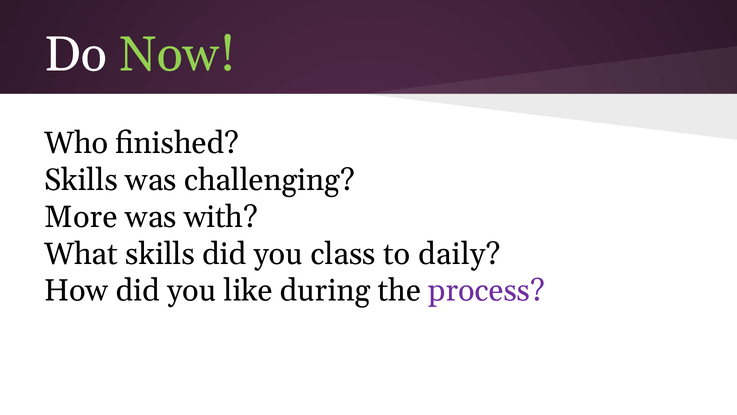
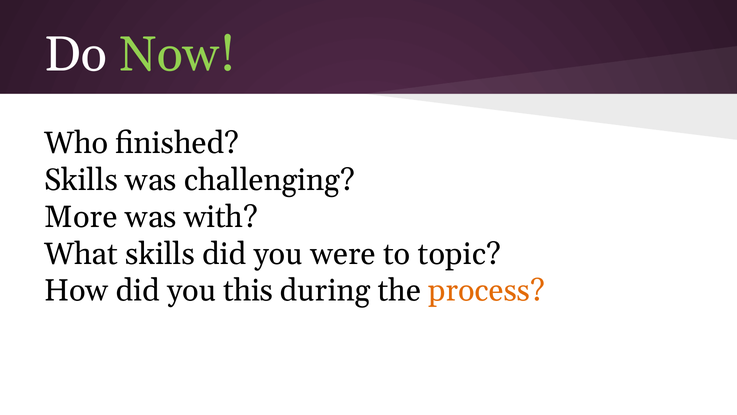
class: class -> were (343, 254)
daily: daily -> topic (459, 254)
like: like -> this (248, 291)
process colour: purple -> orange (487, 291)
